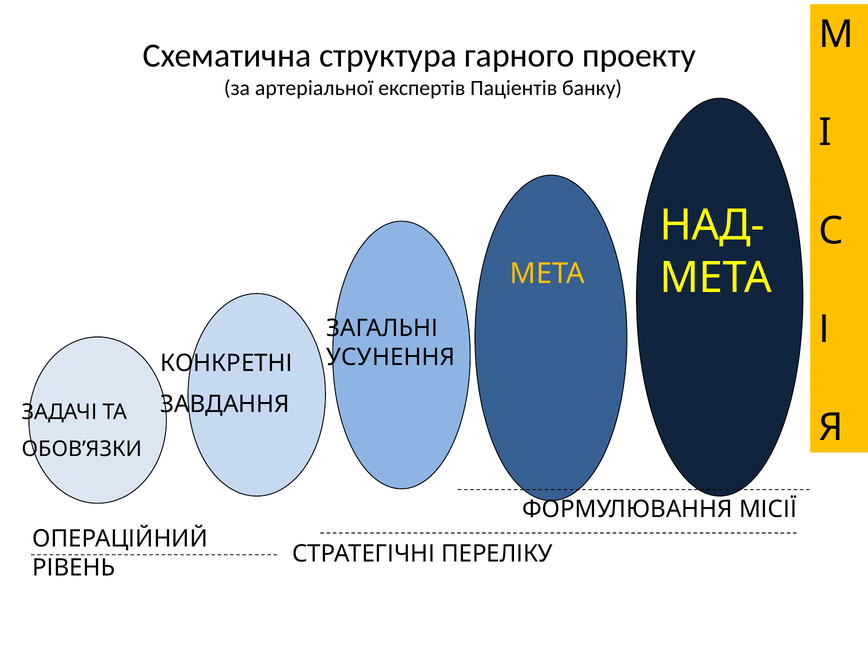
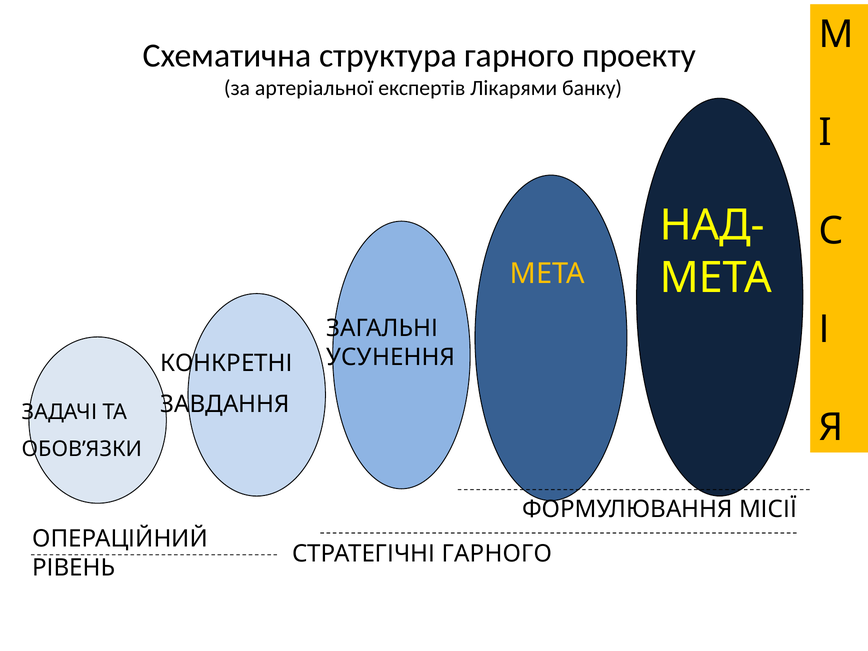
Паціентів: Паціентів -> Лікарями (514, 88)
СТРАТЕГІЧНІ ПЕРЕЛІКУ: ПЕРЕЛІКУ -> ГАРНОГО (497, 554)
